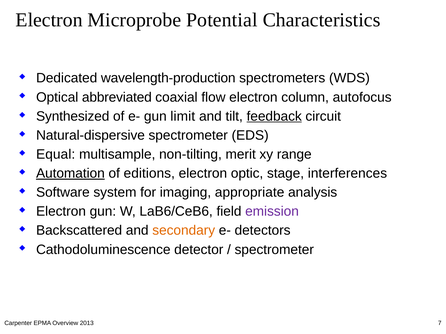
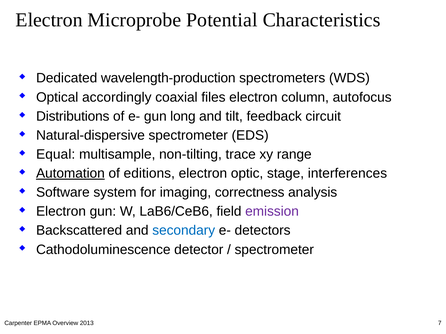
abbreviated: abbreviated -> accordingly (117, 97)
flow: flow -> files (213, 97)
Synthesized: Synthesized -> Distributions (73, 116)
limit: limit -> long (183, 116)
feedback underline: present -> none (274, 116)
merit: merit -> trace (241, 155)
appropriate: appropriate -> correctness (250, 193)
secondary colour: orange -> blue (184, 231)
